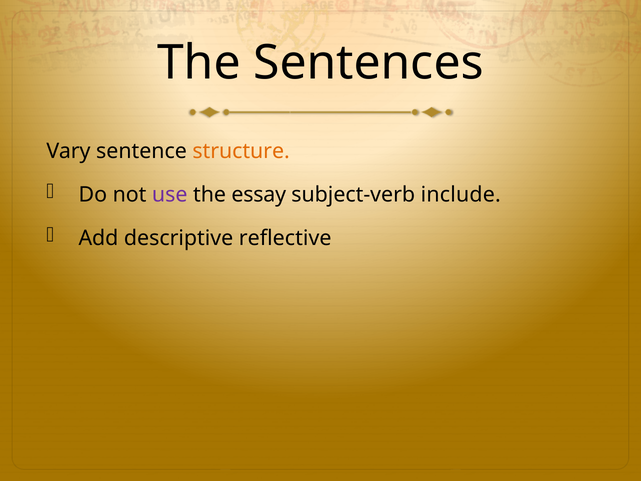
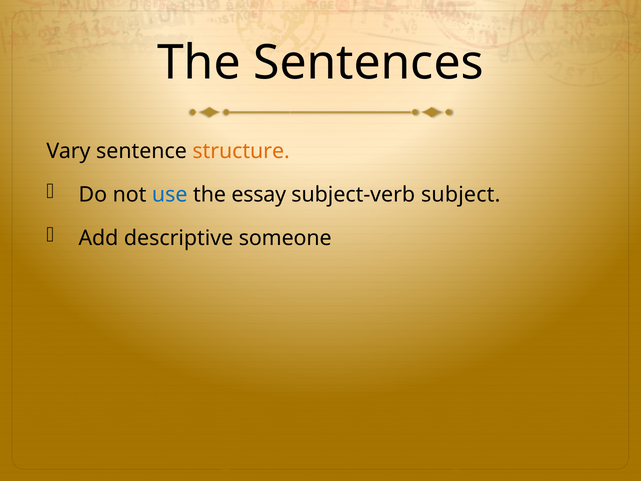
use colour: purple -> blue (170, 195)
include: include -> subject (461, 195)
reflective: reflective -> someone (285, 238)
